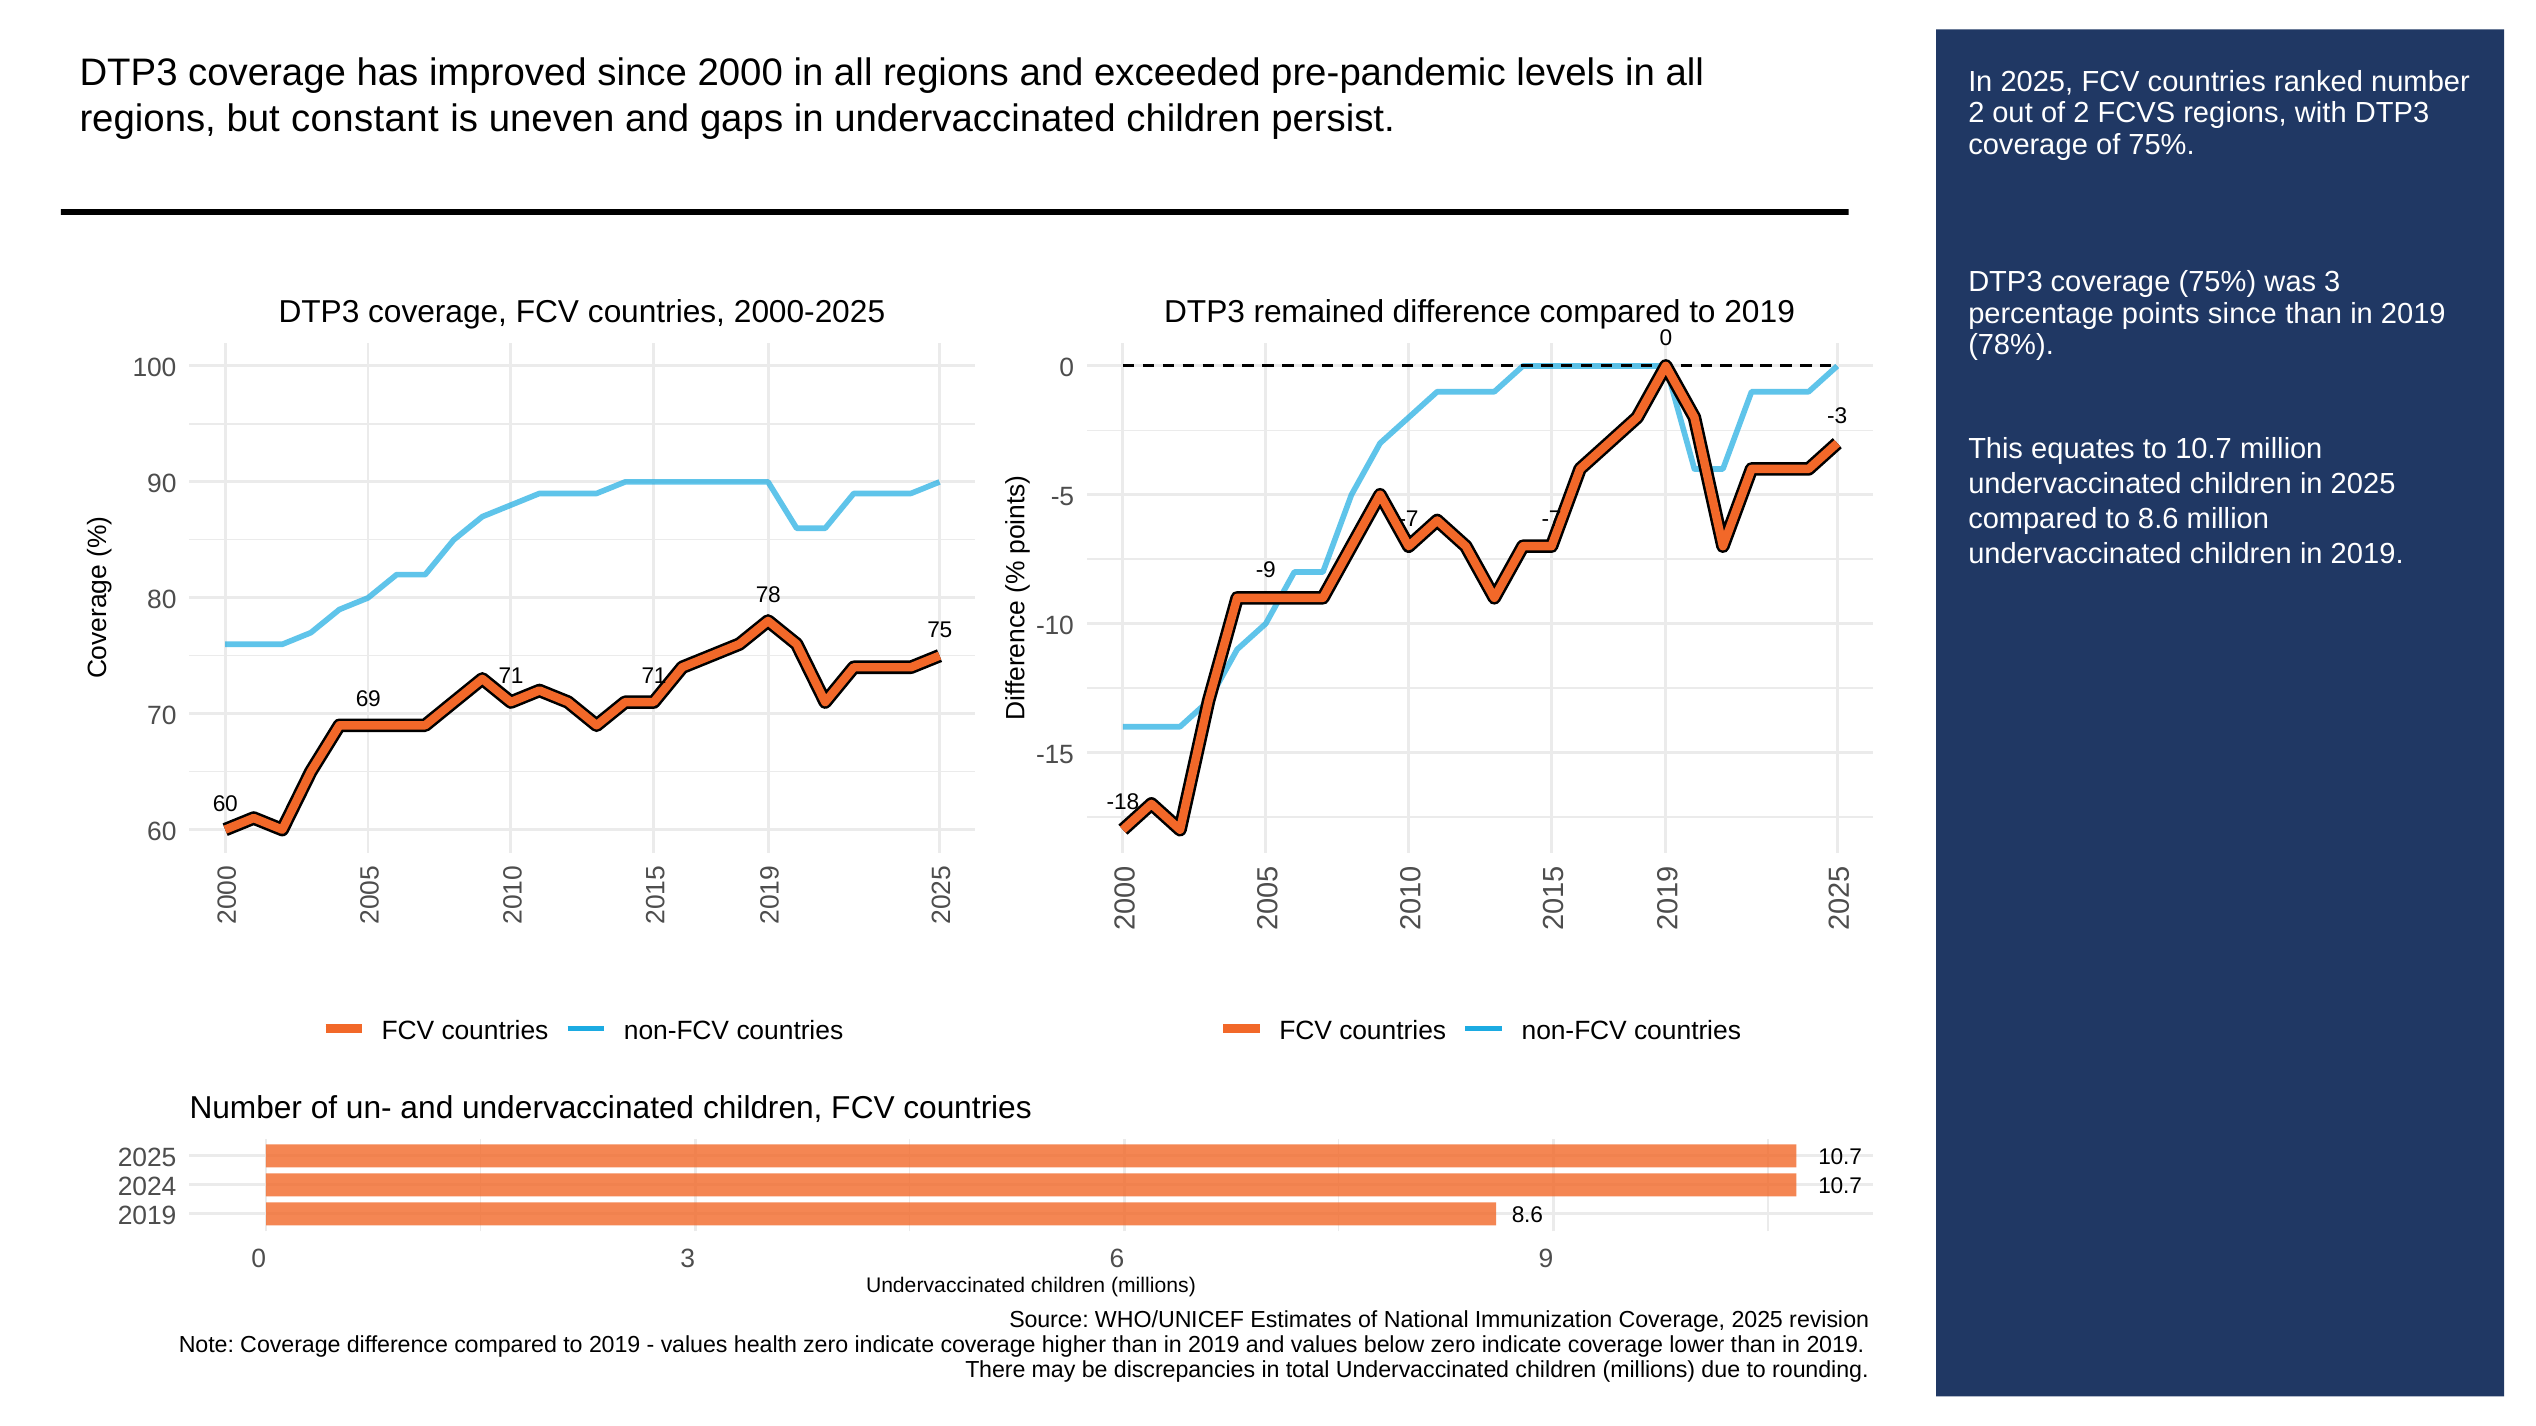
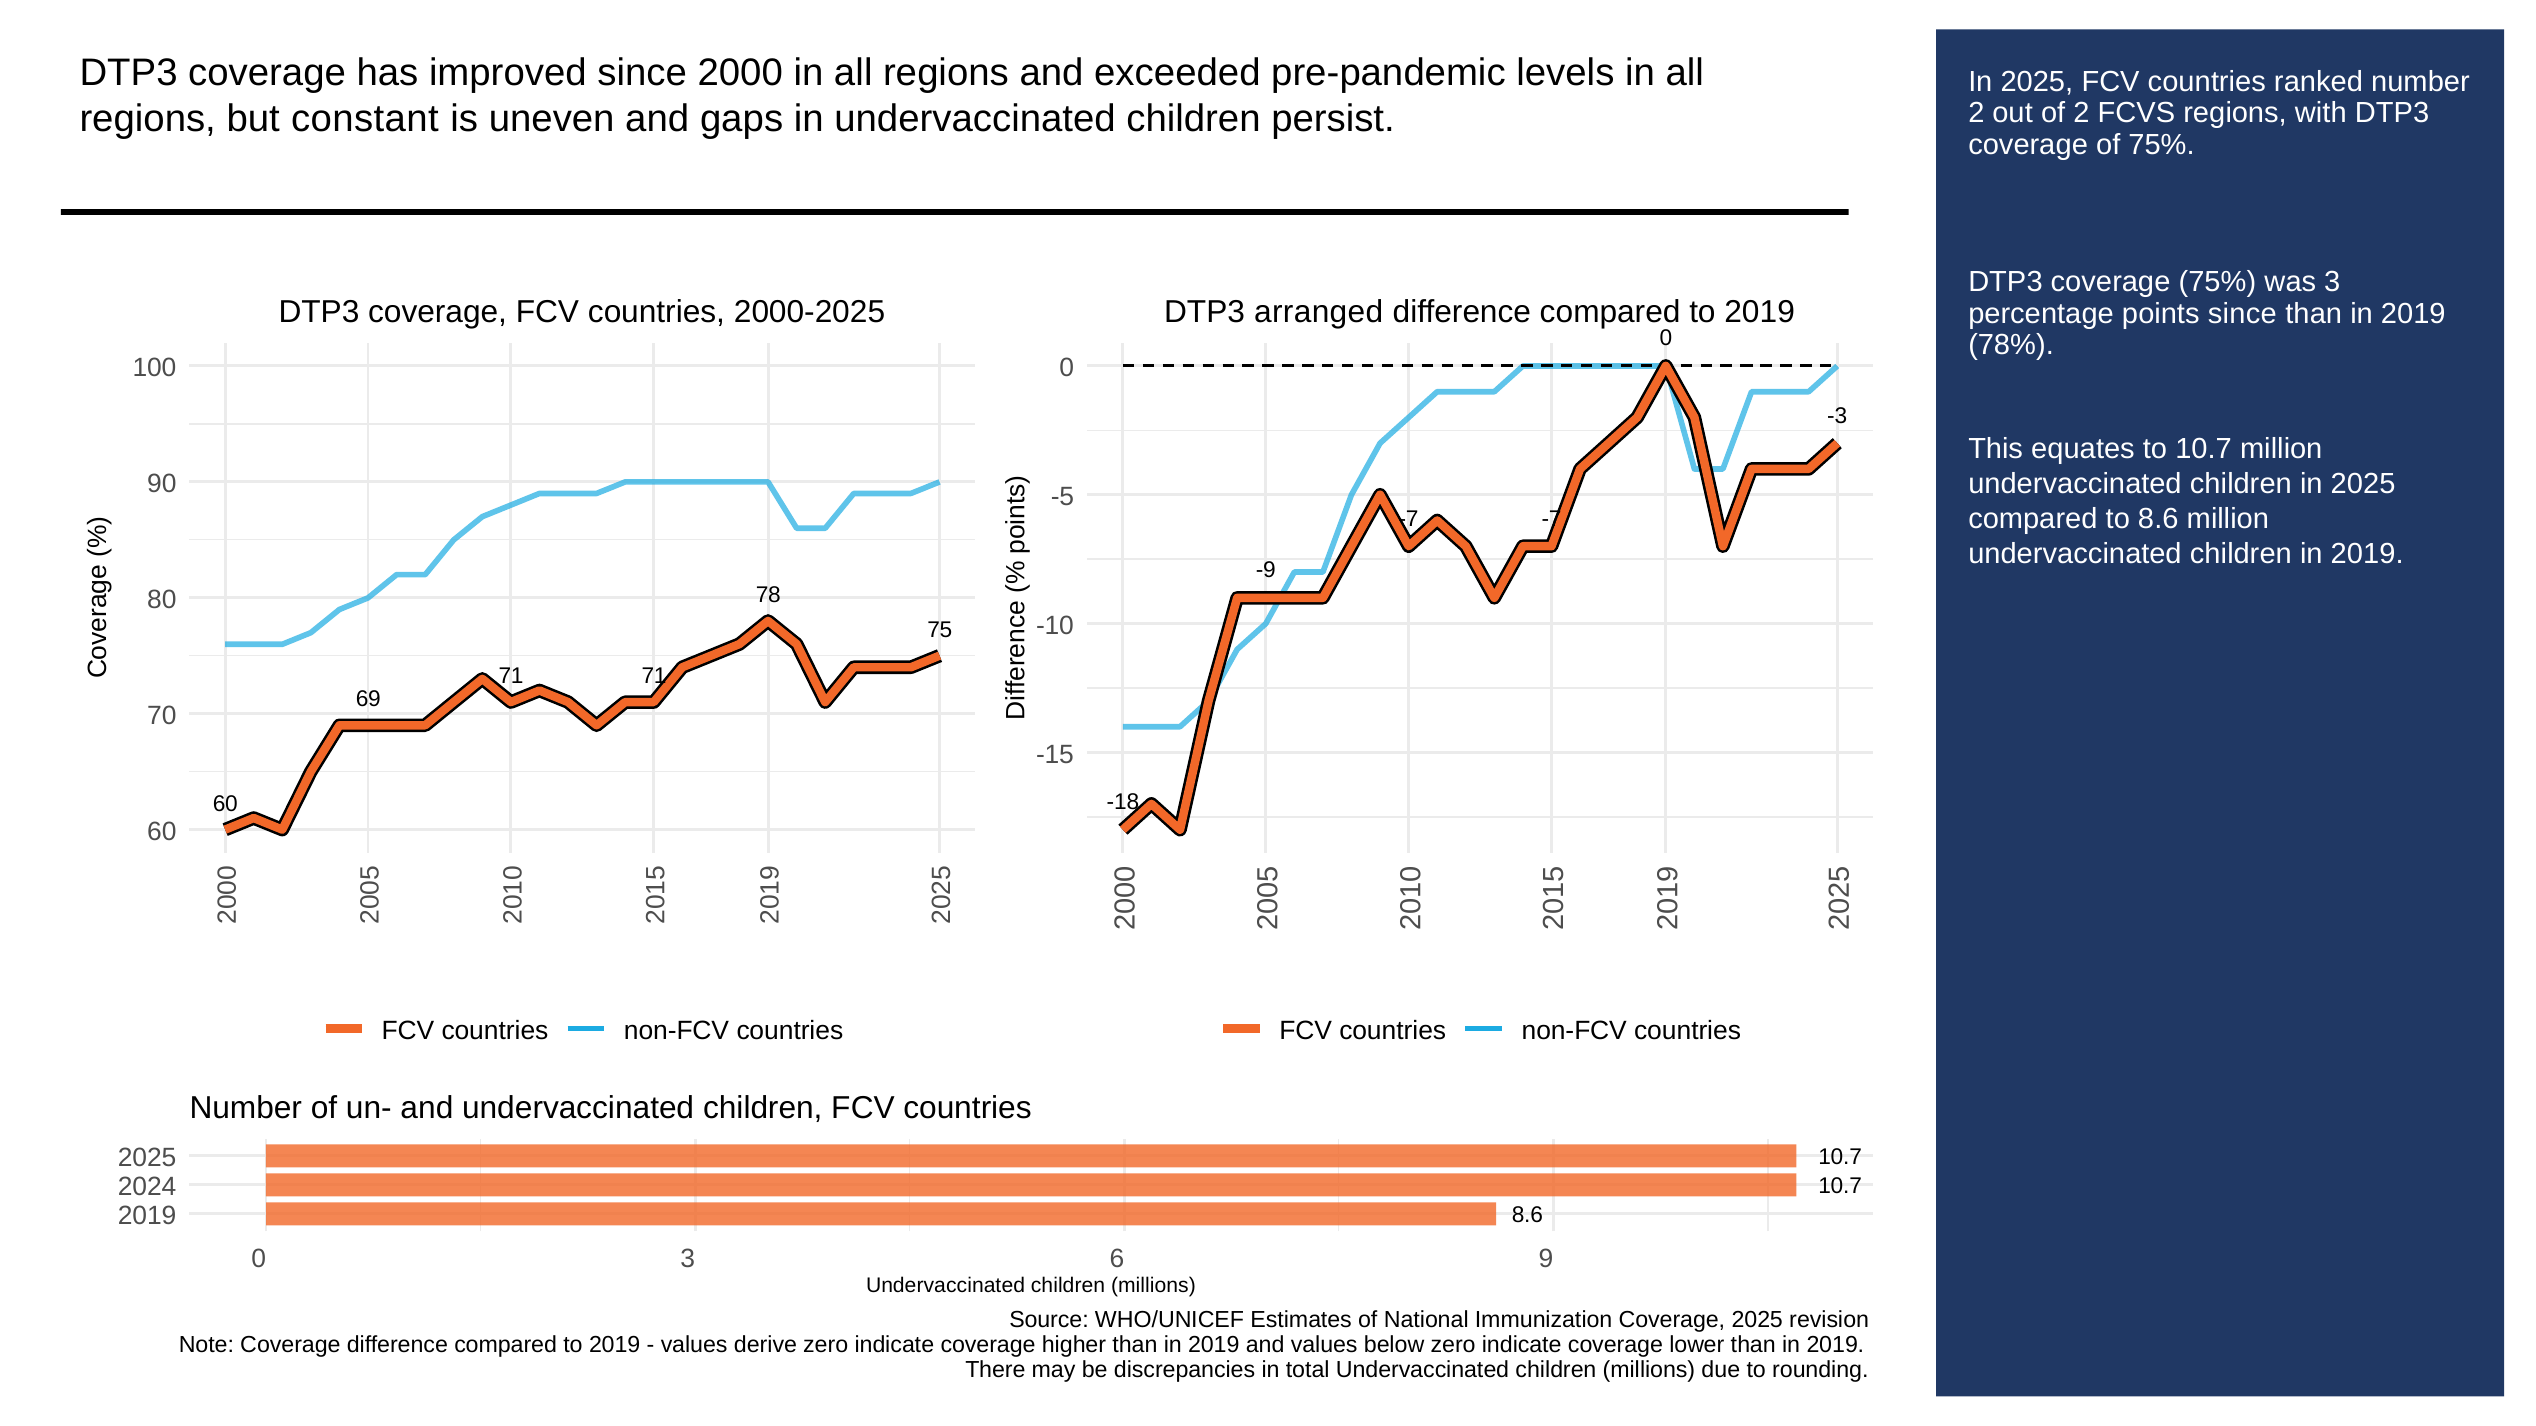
remained: remained -> arranged (1319, 313)
health: health -> derive (765, 1346)
